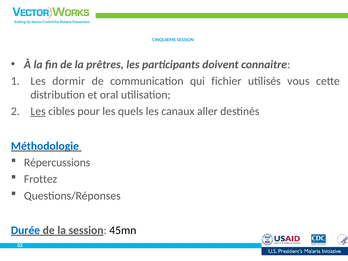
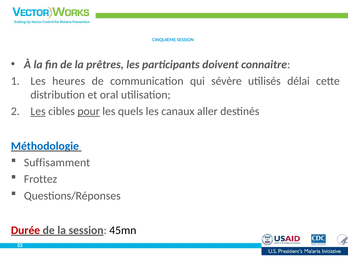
dormir: dormir -> heures (69, 81)
fichier: fichier -> sévère (226, 81)
vous: vous -> délai (298, 81)
pour underline: none -> present (89, 111)
Répercussions: Répercussions -> Suffisamment (57, 163)
Durée colour: blue -> red (25, 230)
